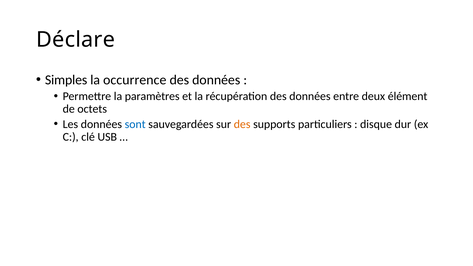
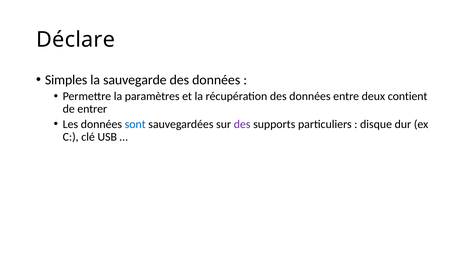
occurrence: occurrence -> sauvegarde (135, 80)
élément: élément -> contient (408, 96)
octets: octets -> entrer (92, 109)
des colour: orange -> purple (242, 124)
